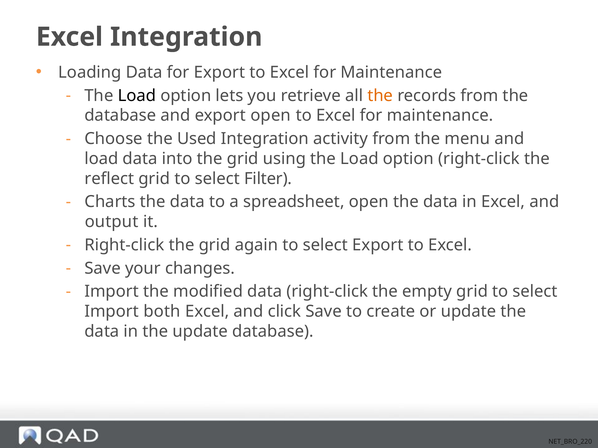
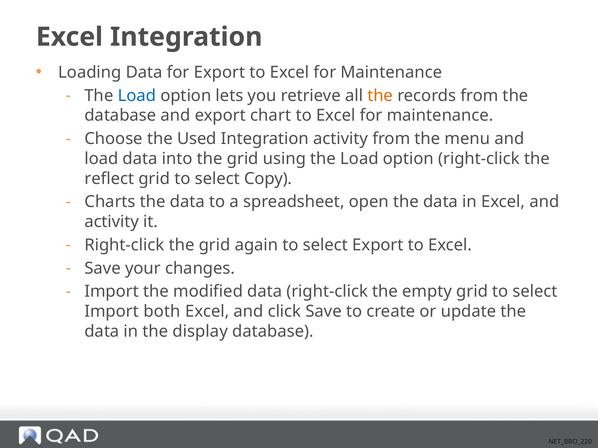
Load colour: black -> blue (137, 96)
export open: open -> chart (271, 116)
Filter: Filter -> Copy (268, 179)
output: output -> activity (112, 222)
the update: update -> display (200, 332)
